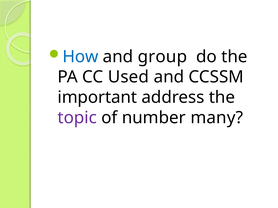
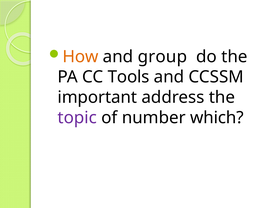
How colour: blue -> orange (80, 57)
Used: Used -> Tools (129, 77)
many: many -> which (217, 118)
